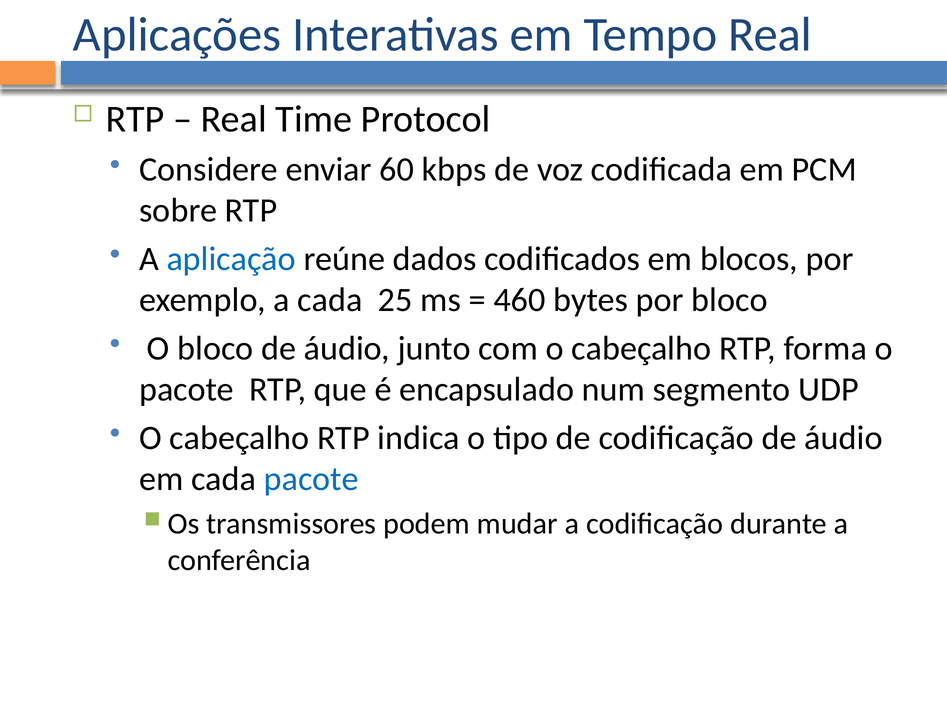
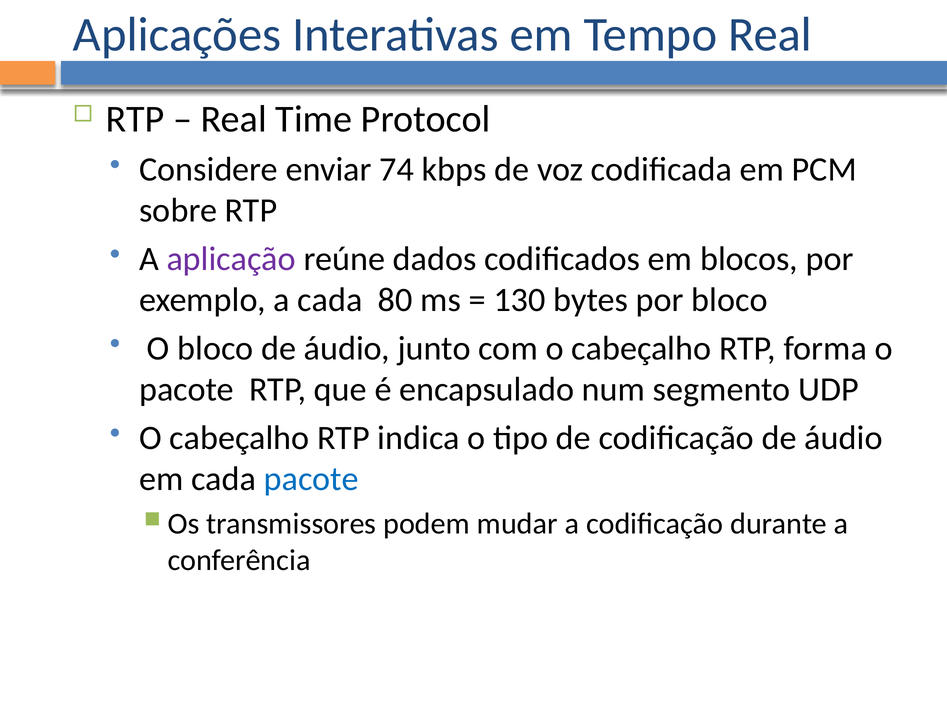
60: 60 -> 74 (397, 170)
aplicação colour: blue -> purple (231, 259)
25: 25 -> 80 (395, 300)
460: 460 -> 130 (520, 300)
